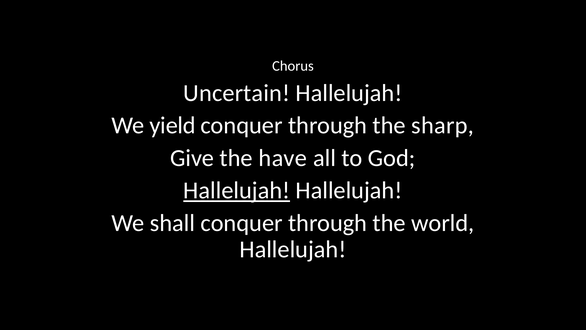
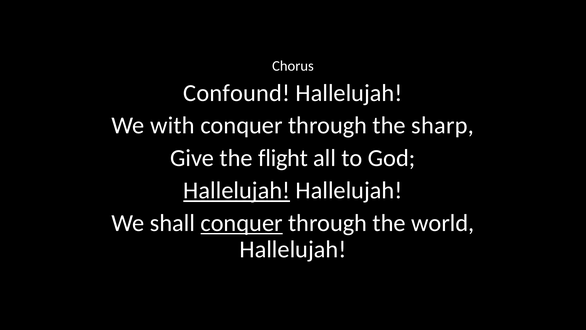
Uncertain: Uncertain -> Confound (237, 93)
yield: yield -> with (172, 125)
have: have -> flight (283, 158)
conquer underline: none -> present (242, 223)
